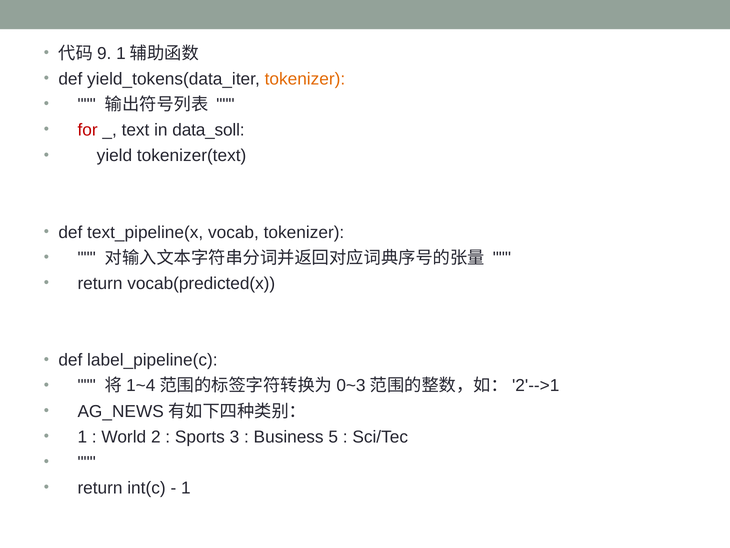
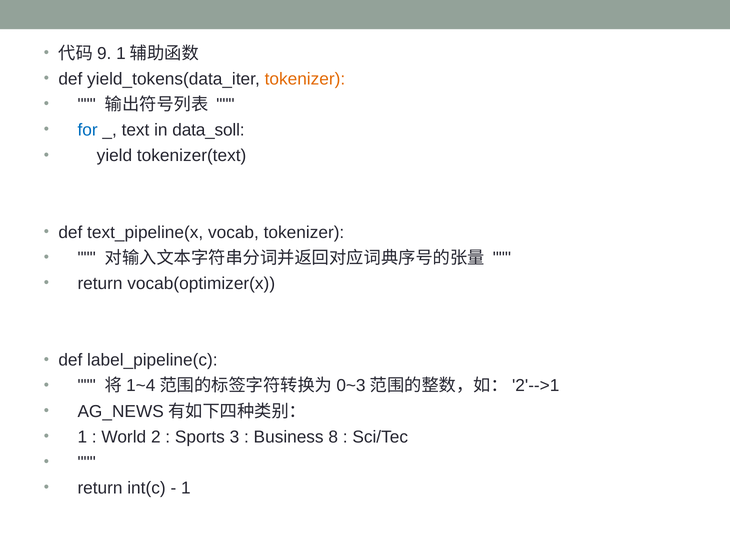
for colour: red -> blue (88, 130)
vocab(predicted(x: vocab(predicted(x -> vocab(optimizer(x (201, 283)
5: 5 -> 8 (333, 437)
